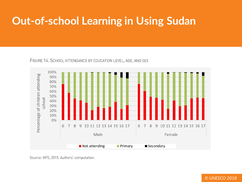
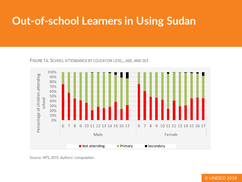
Learning: Learning -> Learners (102, 21)
